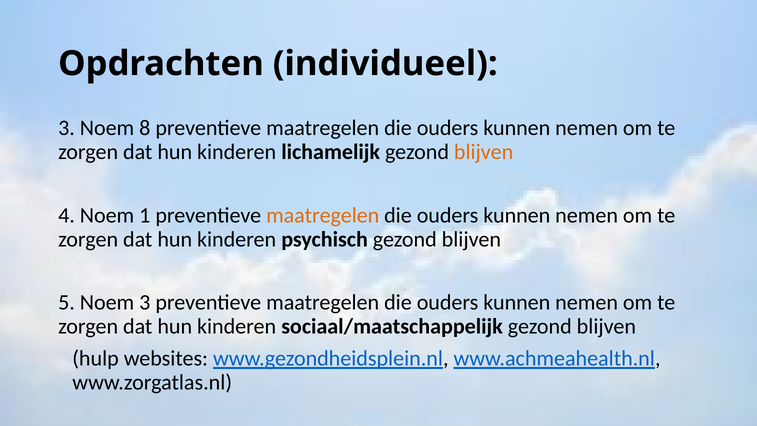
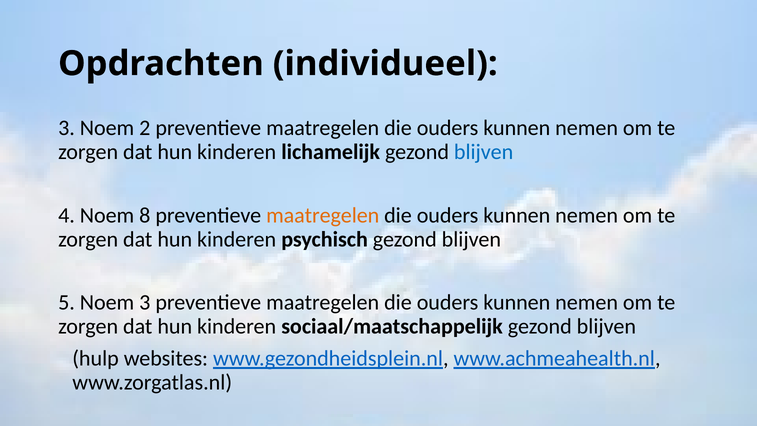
8: 8 -> 2 (145, 128)
blijven colour: orange -> blue (484, 152)
1: 1 -> 8 (145, 215)
